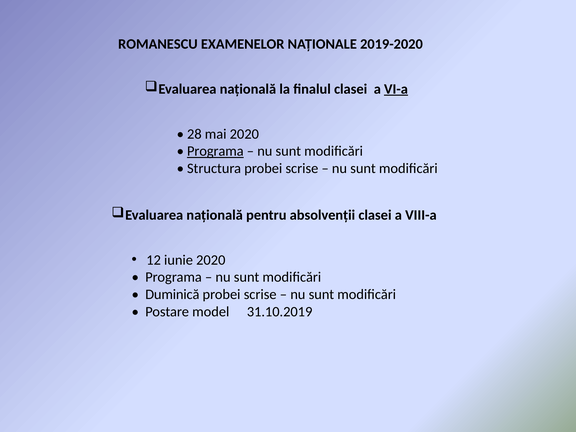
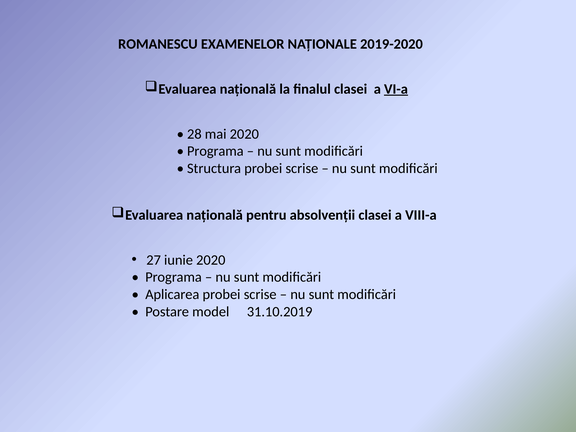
Programa underline: present -> none (215, 151)
12: 12 -> 27 (154, 260)
Duminică: Duminică -> Aplicarea (172, 295)
